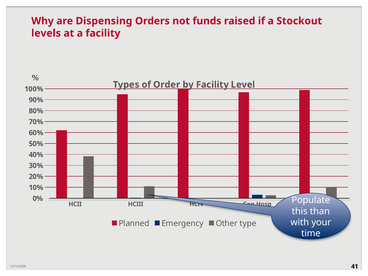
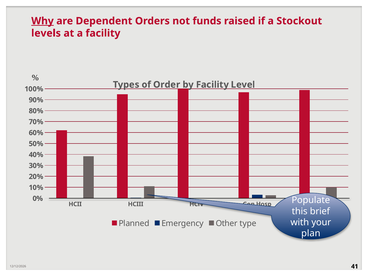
Why underline: none -> present (42, 21)
Dispensing: Dispensing -> Dependent (104, 21)
than: than -> brief (320, 211)
time: time -> plan (311, 233)
